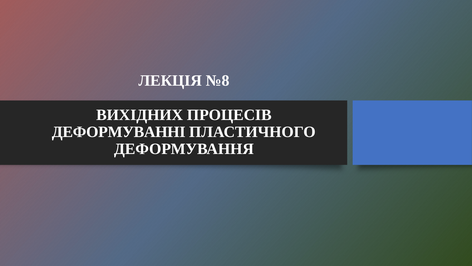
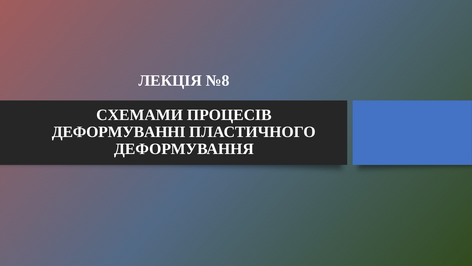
ВИХІДНИХ: ВИХІДНИХ -> СХЕМАМИ (140, 115)
